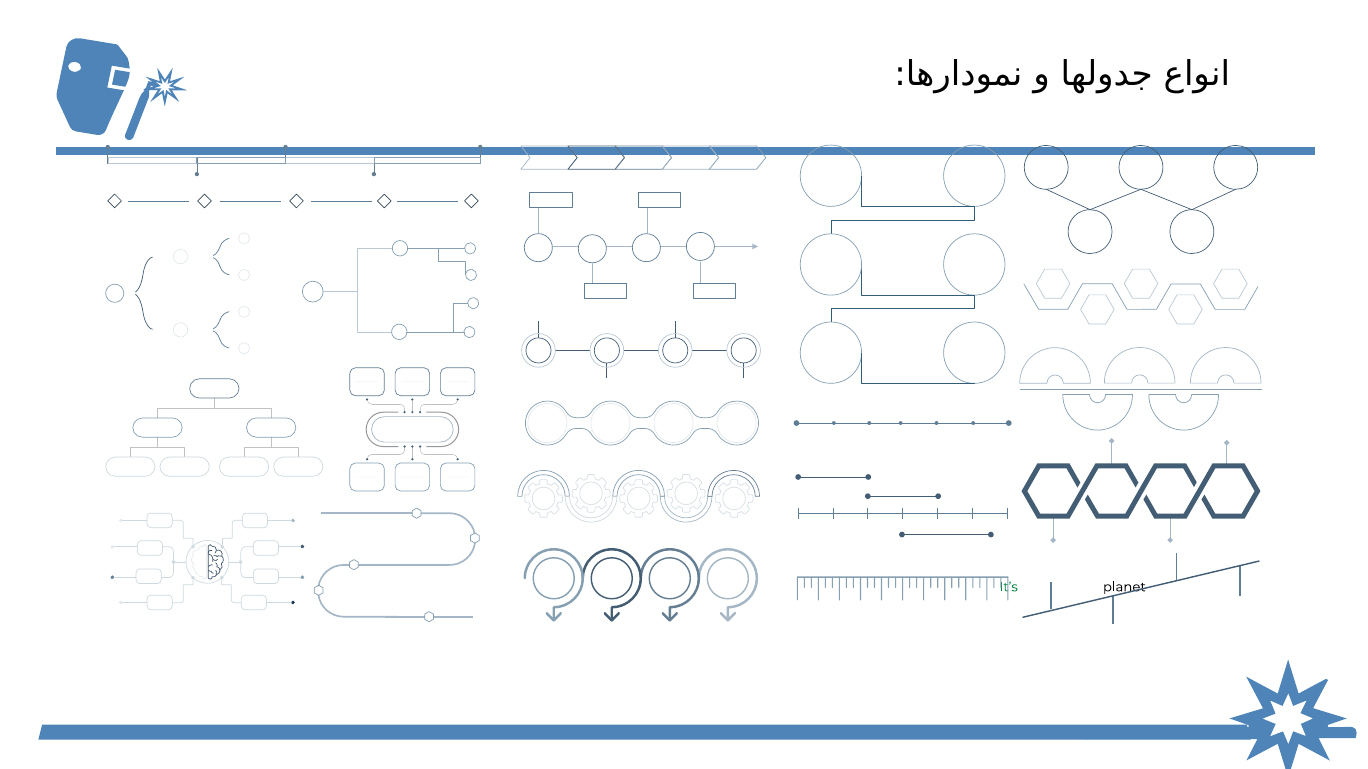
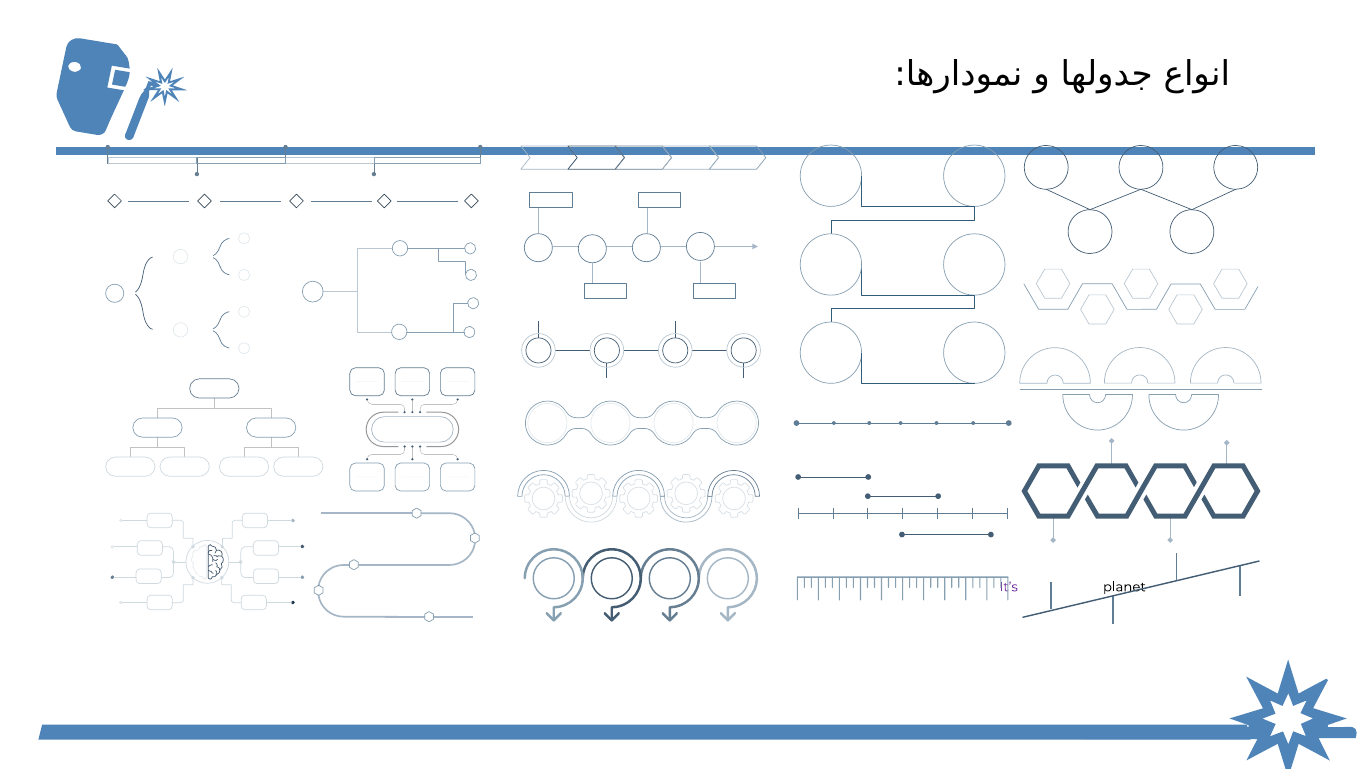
It’s colour: green -> purple (1009, 587)
